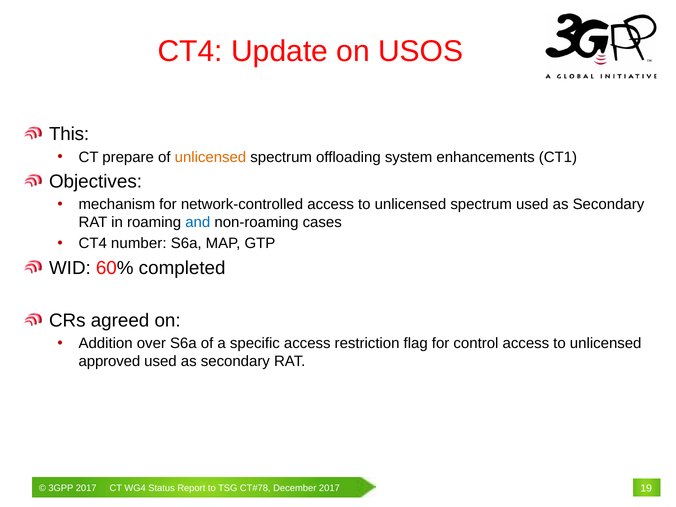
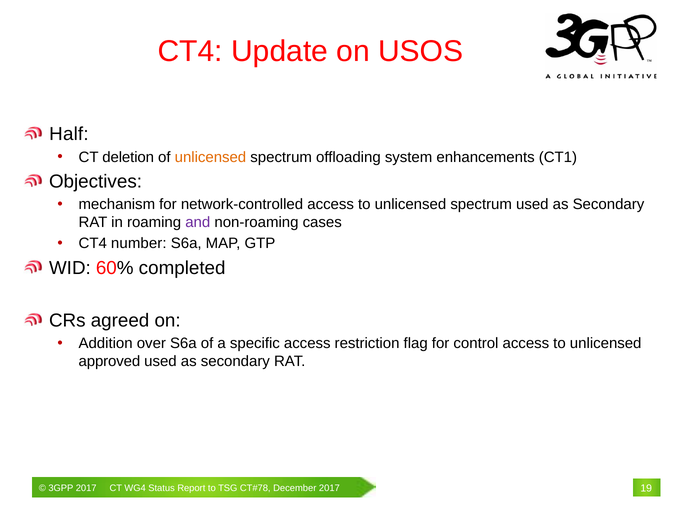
This: This -> Half (69, 134)
prepare: prepare -> deletion (128, 157)
and colour: blue -> purple (198, 223)
